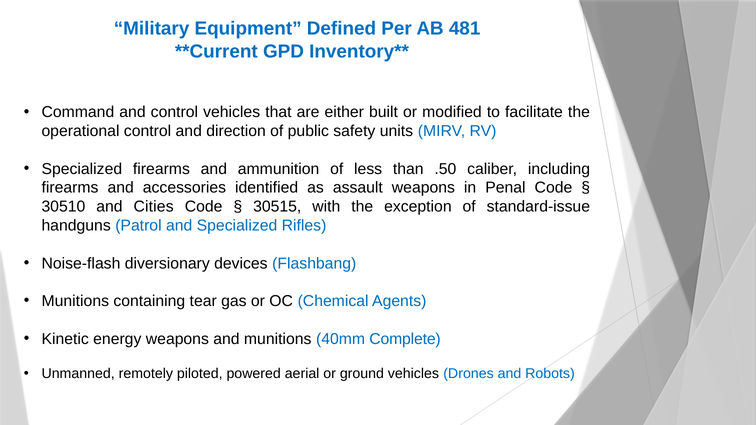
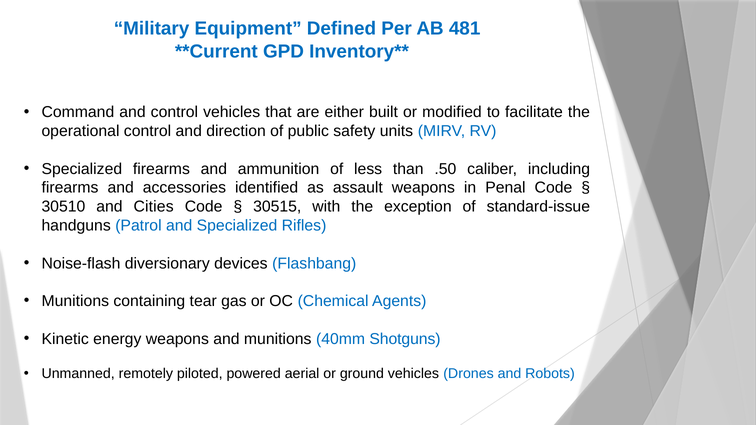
Complete: Complete -> Shotguns (405, 339)
